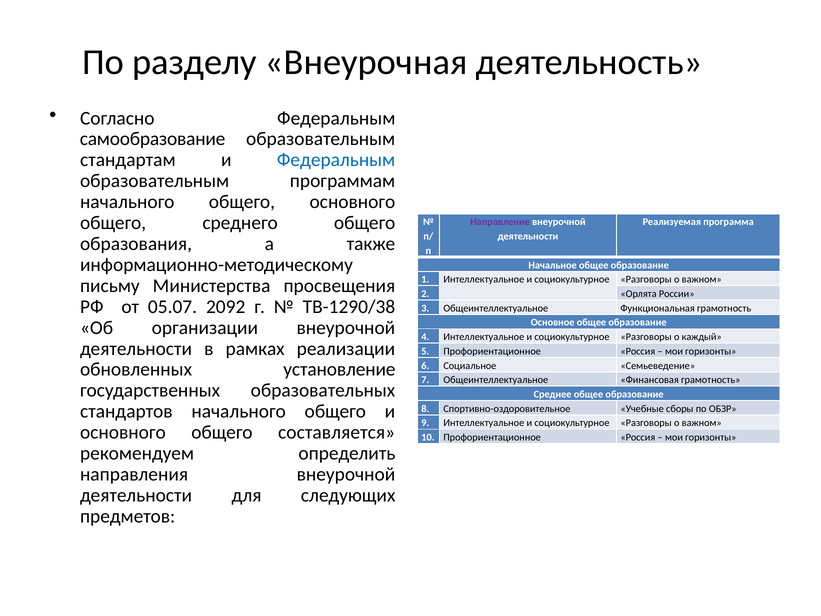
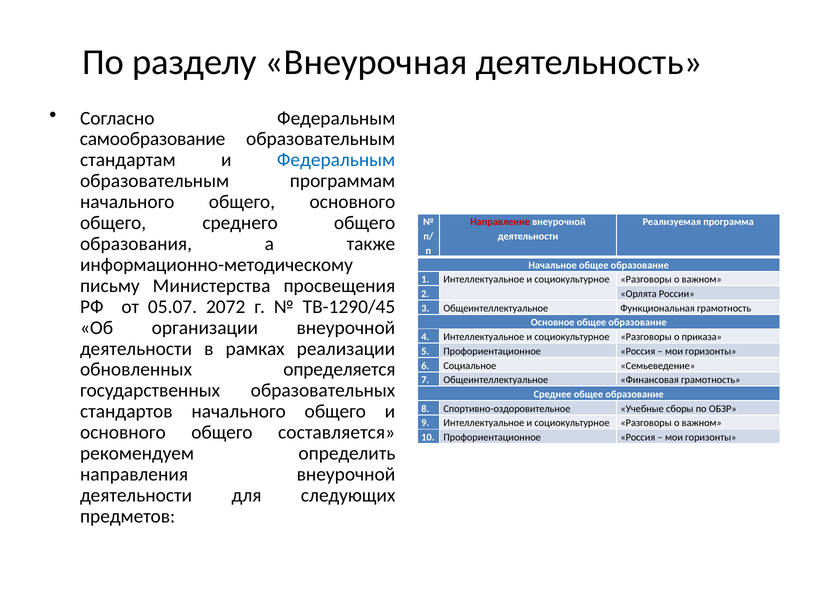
Направление colour: purple -> red (500, 222)
2092: 2092 -> 2072 (226, 307)
ТВ-1290/38: ТВ-1290/38 -> ТВ-1290/45 (349, 307)
каждый: каждый -> приказа (702, 337)
установление: установление -> определяется (339, 369)
